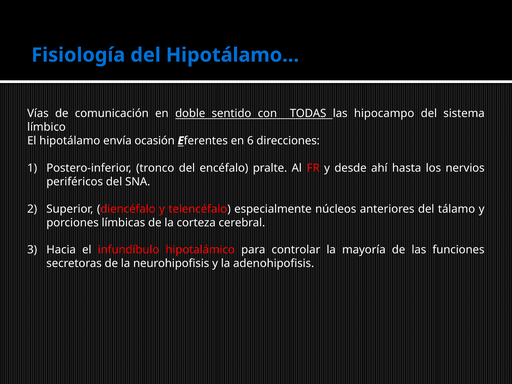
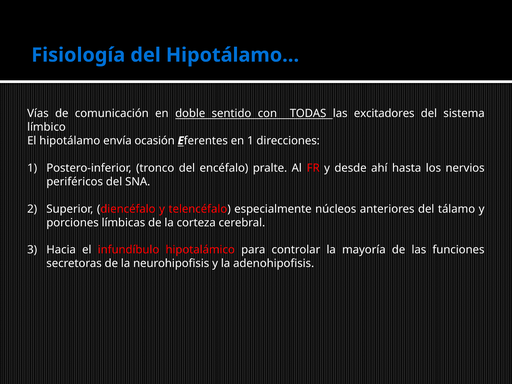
hipocampo: hipocampo -> excitadores (384, 113)
en 6: 6 -> 1 (250, 141)
